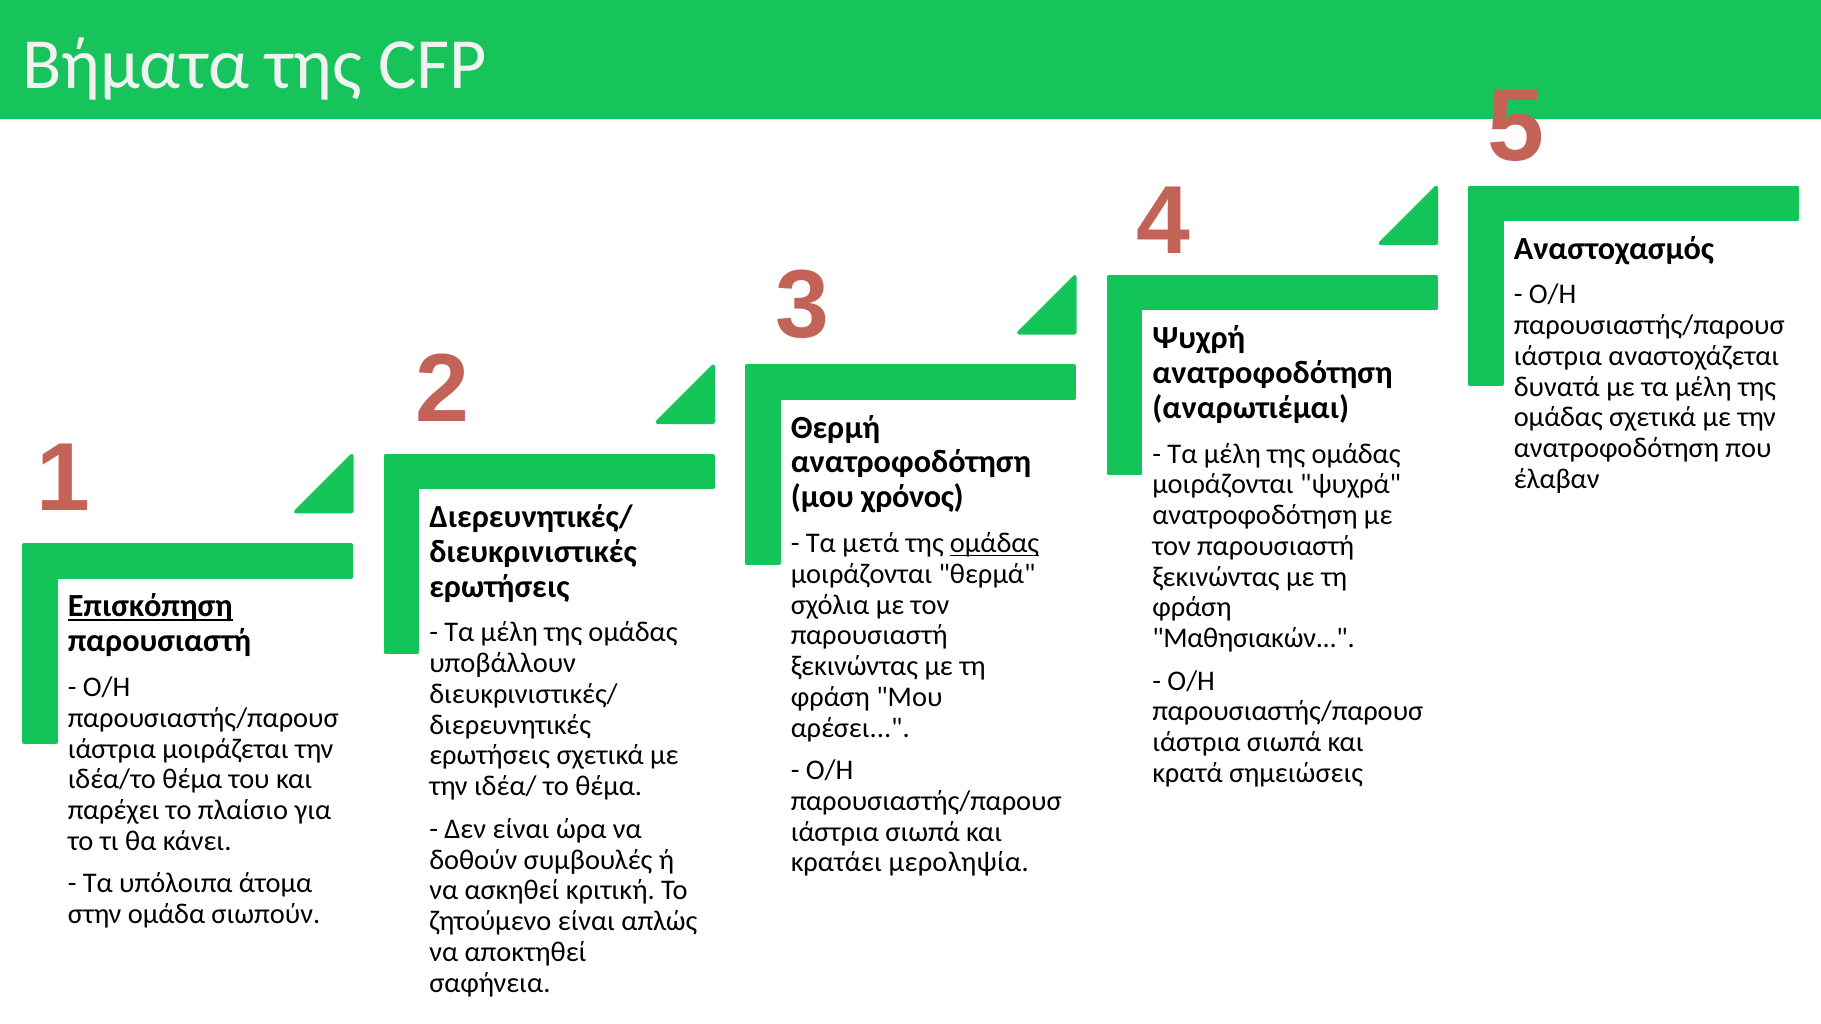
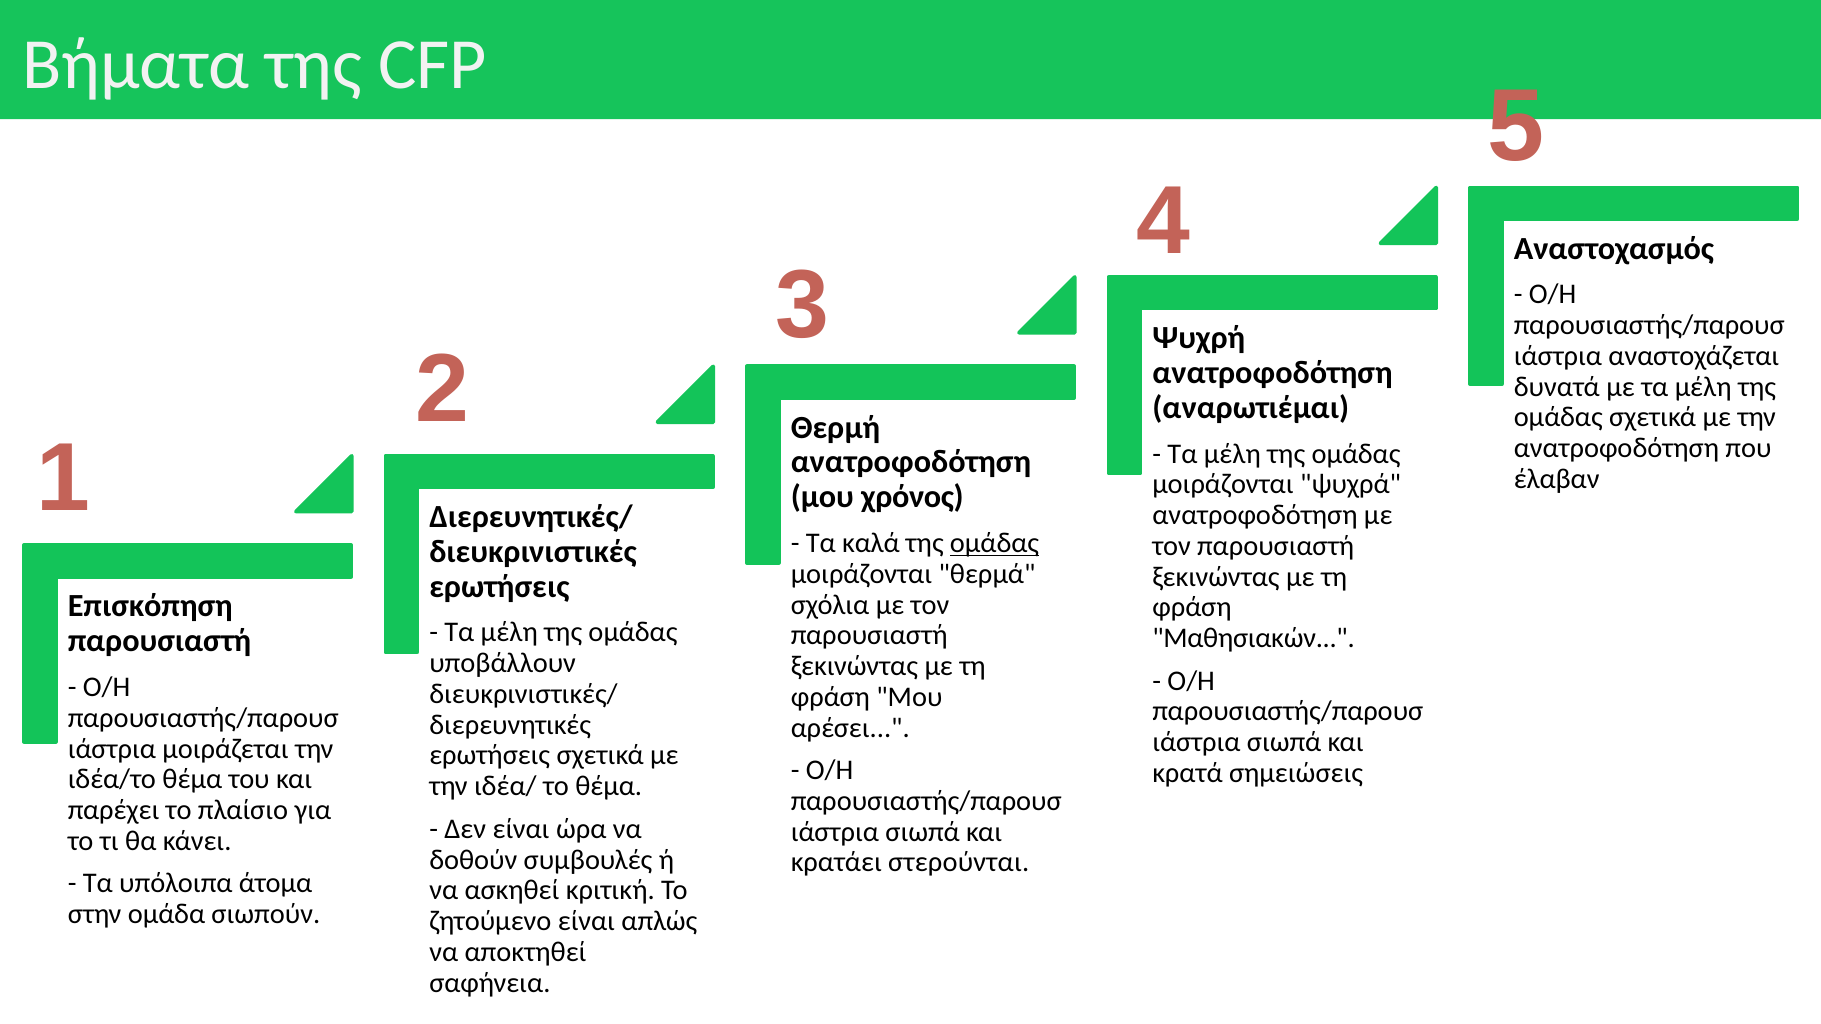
μετά: μετά -> καλά (871, 543)
Επισκόπηση underline: present -> none (150, 606)
μεροληψία: μεροληψία -> στερούνται (959, 863)
